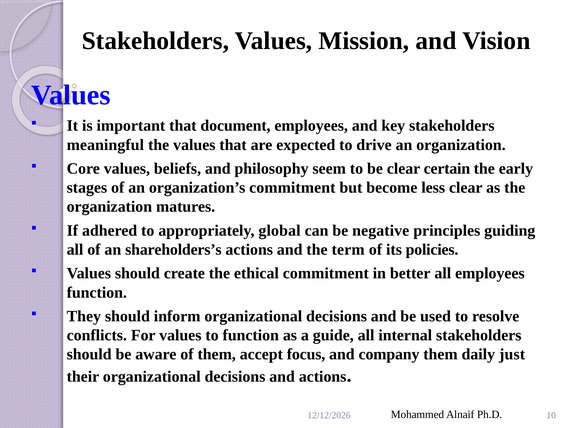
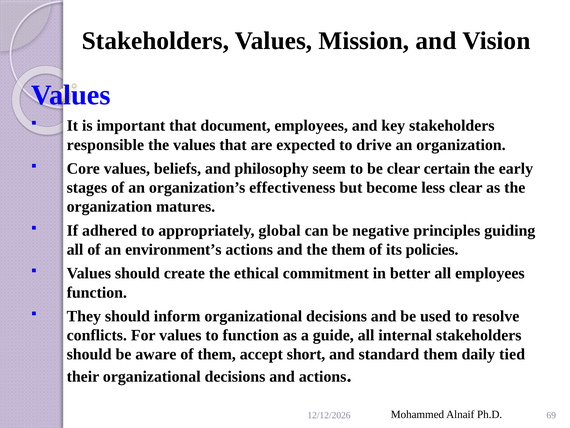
meaningful: meaningful -> responsible (105, 145)
organization’s commitment: commitment -> effectiveness (292, 187)
shareholders’s: shareholders’s -> environment’s (173, 249)
the term: term -> them (348, 249)
focus: focus -> short (306, 354)
company: company -> standard (389, 354)
just: just -> tied (512, 354)
10: 10 -> 69 (551, 415)
